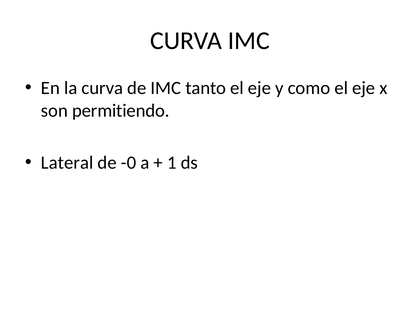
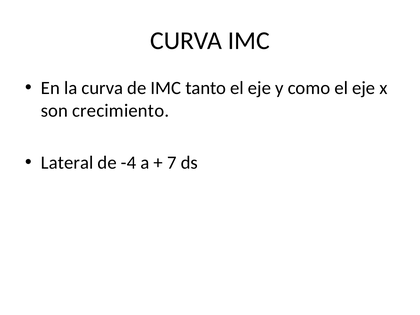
permitiendo: permitiendo -> crecimiento (121, 111)
-0: -0 -> -4 (129, 163)
1: 1 -> 7 (172, 163)
